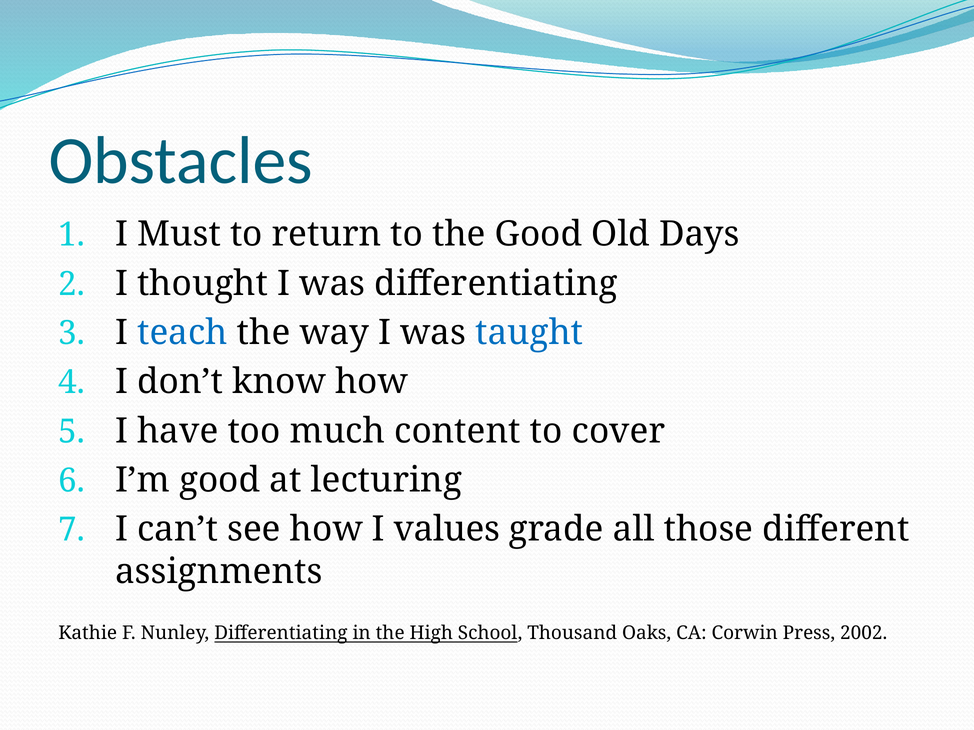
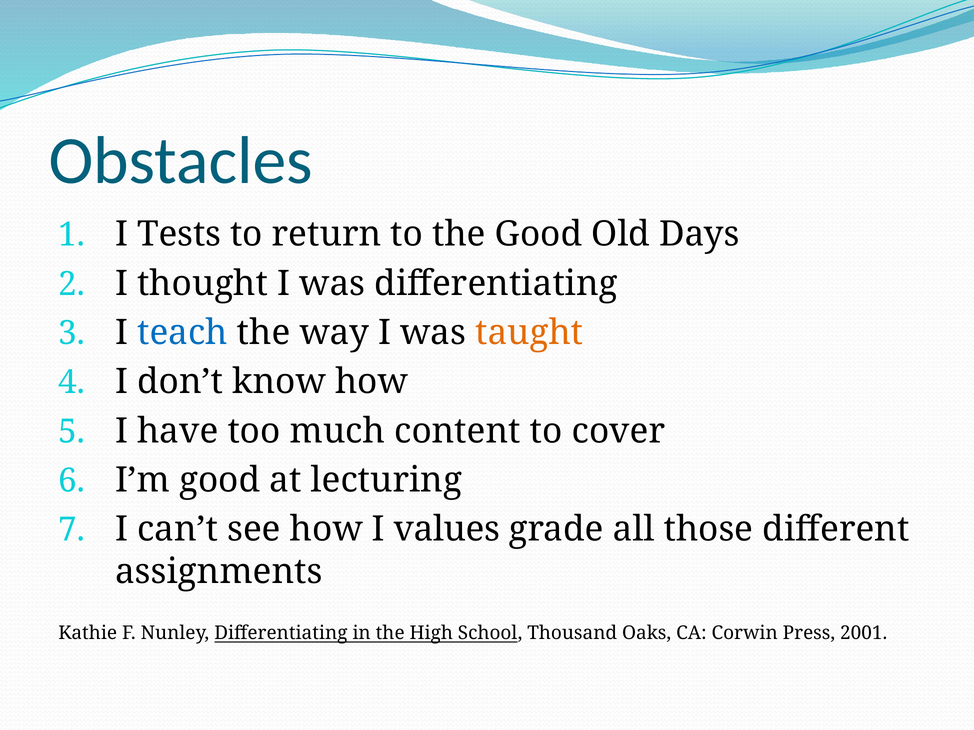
Must: Must -> Tests (179, 235)
taught colour: blue -> orange (529, 333)
2002: 2002 -> 2001 (864, 634)
